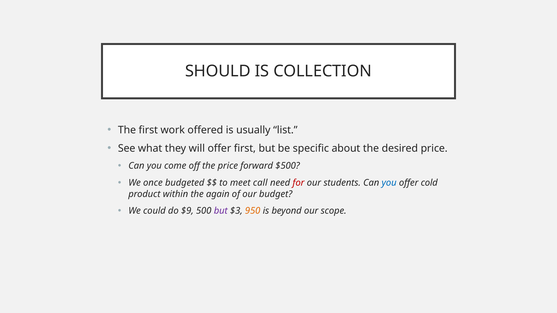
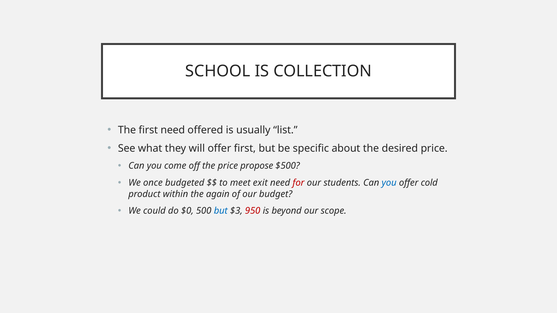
SHOULD: SHOULD -> SCHOOL (218, 71)
first work: work -> need (173, 130)
forward: forward -> propose (257, 166)
call: call -> exit (260, 183)
$9: $9 -> $0 (187, 211)
but colour: purple -> blue (221, 211)
950 colour: orange -> red (253, 211)
